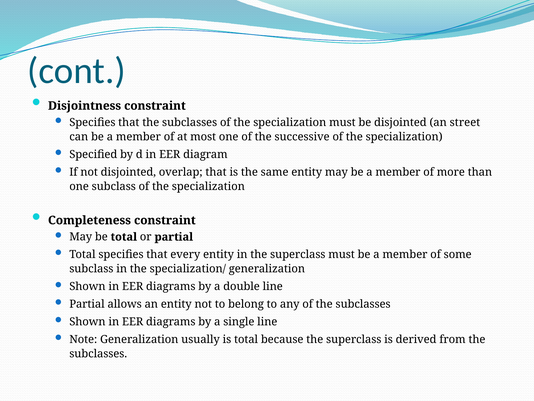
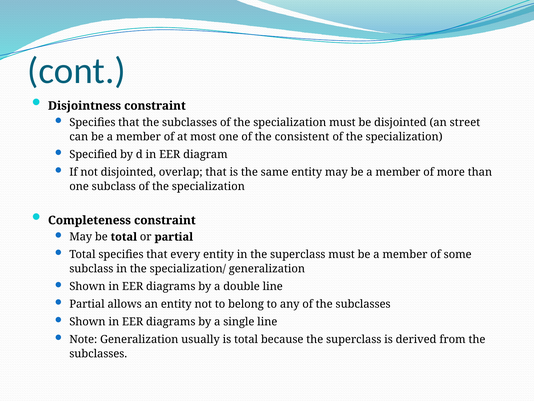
successive: successive -> consistent (302, 137)
